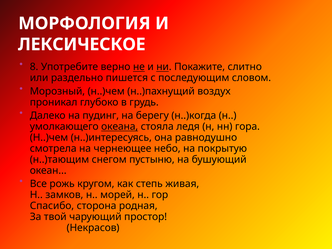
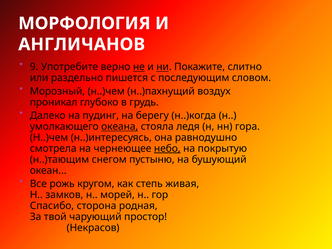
ЛЕКСИЧЕСКОЕ: ЛЕКСИЧЕСКОЕ -> АНГЛИЧАНОВ (82, 44)
8: 8 -> 9 (34, 67)
небо underline: none -> present (167, 149)
